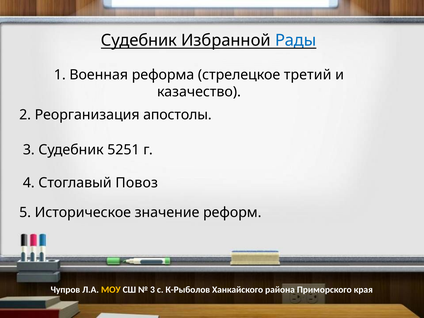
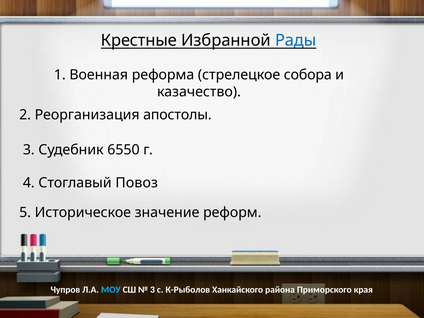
Судебник: Судебник -> Крестные (139, 41)
третий: третий -> собора (308, 75)
5251: 5251 -> 6550 (123, 150)
МОУ colour: yellow -> light blue (111, 290)
